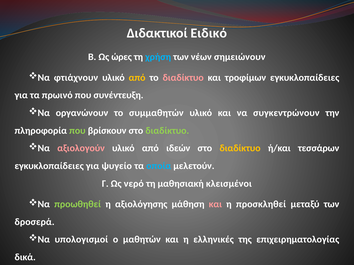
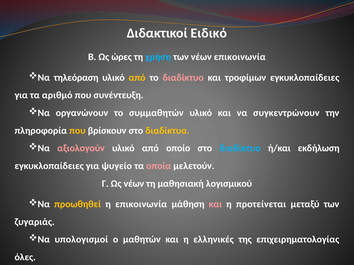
νέων σημειώνουν: σημειώνουν -> επικοινωνία (240, 57)
φτιάχνουν: φτιάχνουν -> τηλεόραση (76, 78)
πρωινό: πρωινό -> αριθμό (57, 95)
που colour: light green -> yellow (77, 131)
διαδίκτυο colour: light green -> yellow (167, 131)
ιδεών: ιδεών -> οποίο (178, 148)
διαδίκτυο colour: yellow -> light blue (240, 148)
τεσσάρων: τεσσάρων -> εκδήλωση (319, 148)
οποία colour: light blue -> pink (159, 166)
Ως νερό: νερό -> νέων (134, 184)
κλεισμένοι: κλεισμένοι -> λογισμικού (229, 184)
προωθηθεί colour: light green -> yellow (78, 205)
η αξιολόγησης: αξιολόγησης -> επικοινωνία (141, 205)
προσκληθεί: προσκληθεί -> προτείνεται (261, 205)
δροσερά: δροσερά -> ζυγαριάς (35, 222)
δικά: δικά -> όλες (25, 258)
